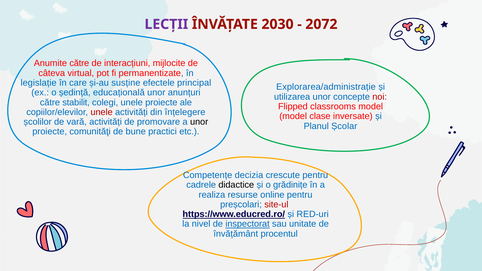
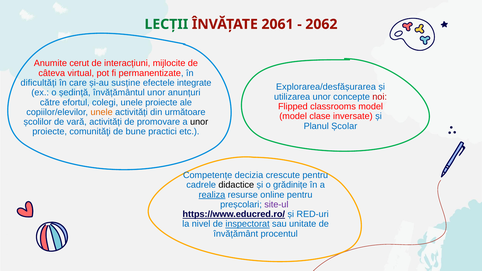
LECȚII colour: purple -> green (166, 24)
2030: 2030 -> 2061 (278, 24)
2072: 2072 -> 2062 (321, 24)
Anumite către: către -> cerut (79, 63)
legislație: legislație -> dificultăți (39, 83)
principal: principal -> integrate (194, 83)
Explorarea/administrație: Explorarea/administrație -> Explorarea/desfășurarea (326, 87)
educațională: educațională -> învățământul (119, 93)
stabilit: stabilit -> efortul (76, 102)
unele colour: red -> orange (102, 112)
înțelegere: înțelegere -> următoare (185, 112)
realiza underline: none -> present (212, 195)
site-ul colour: red -> purple (276, 205)
